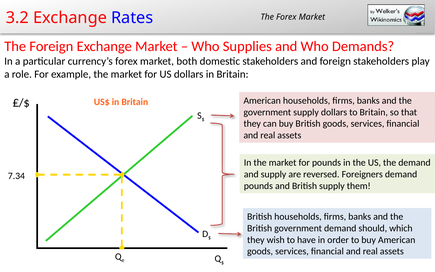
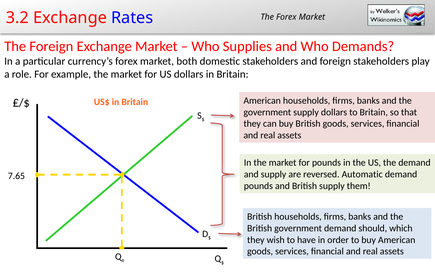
Foreigners: Foreigners -> Automatic (362, 174)
7.34: 7.34 -> 7.65 (16, 176)
